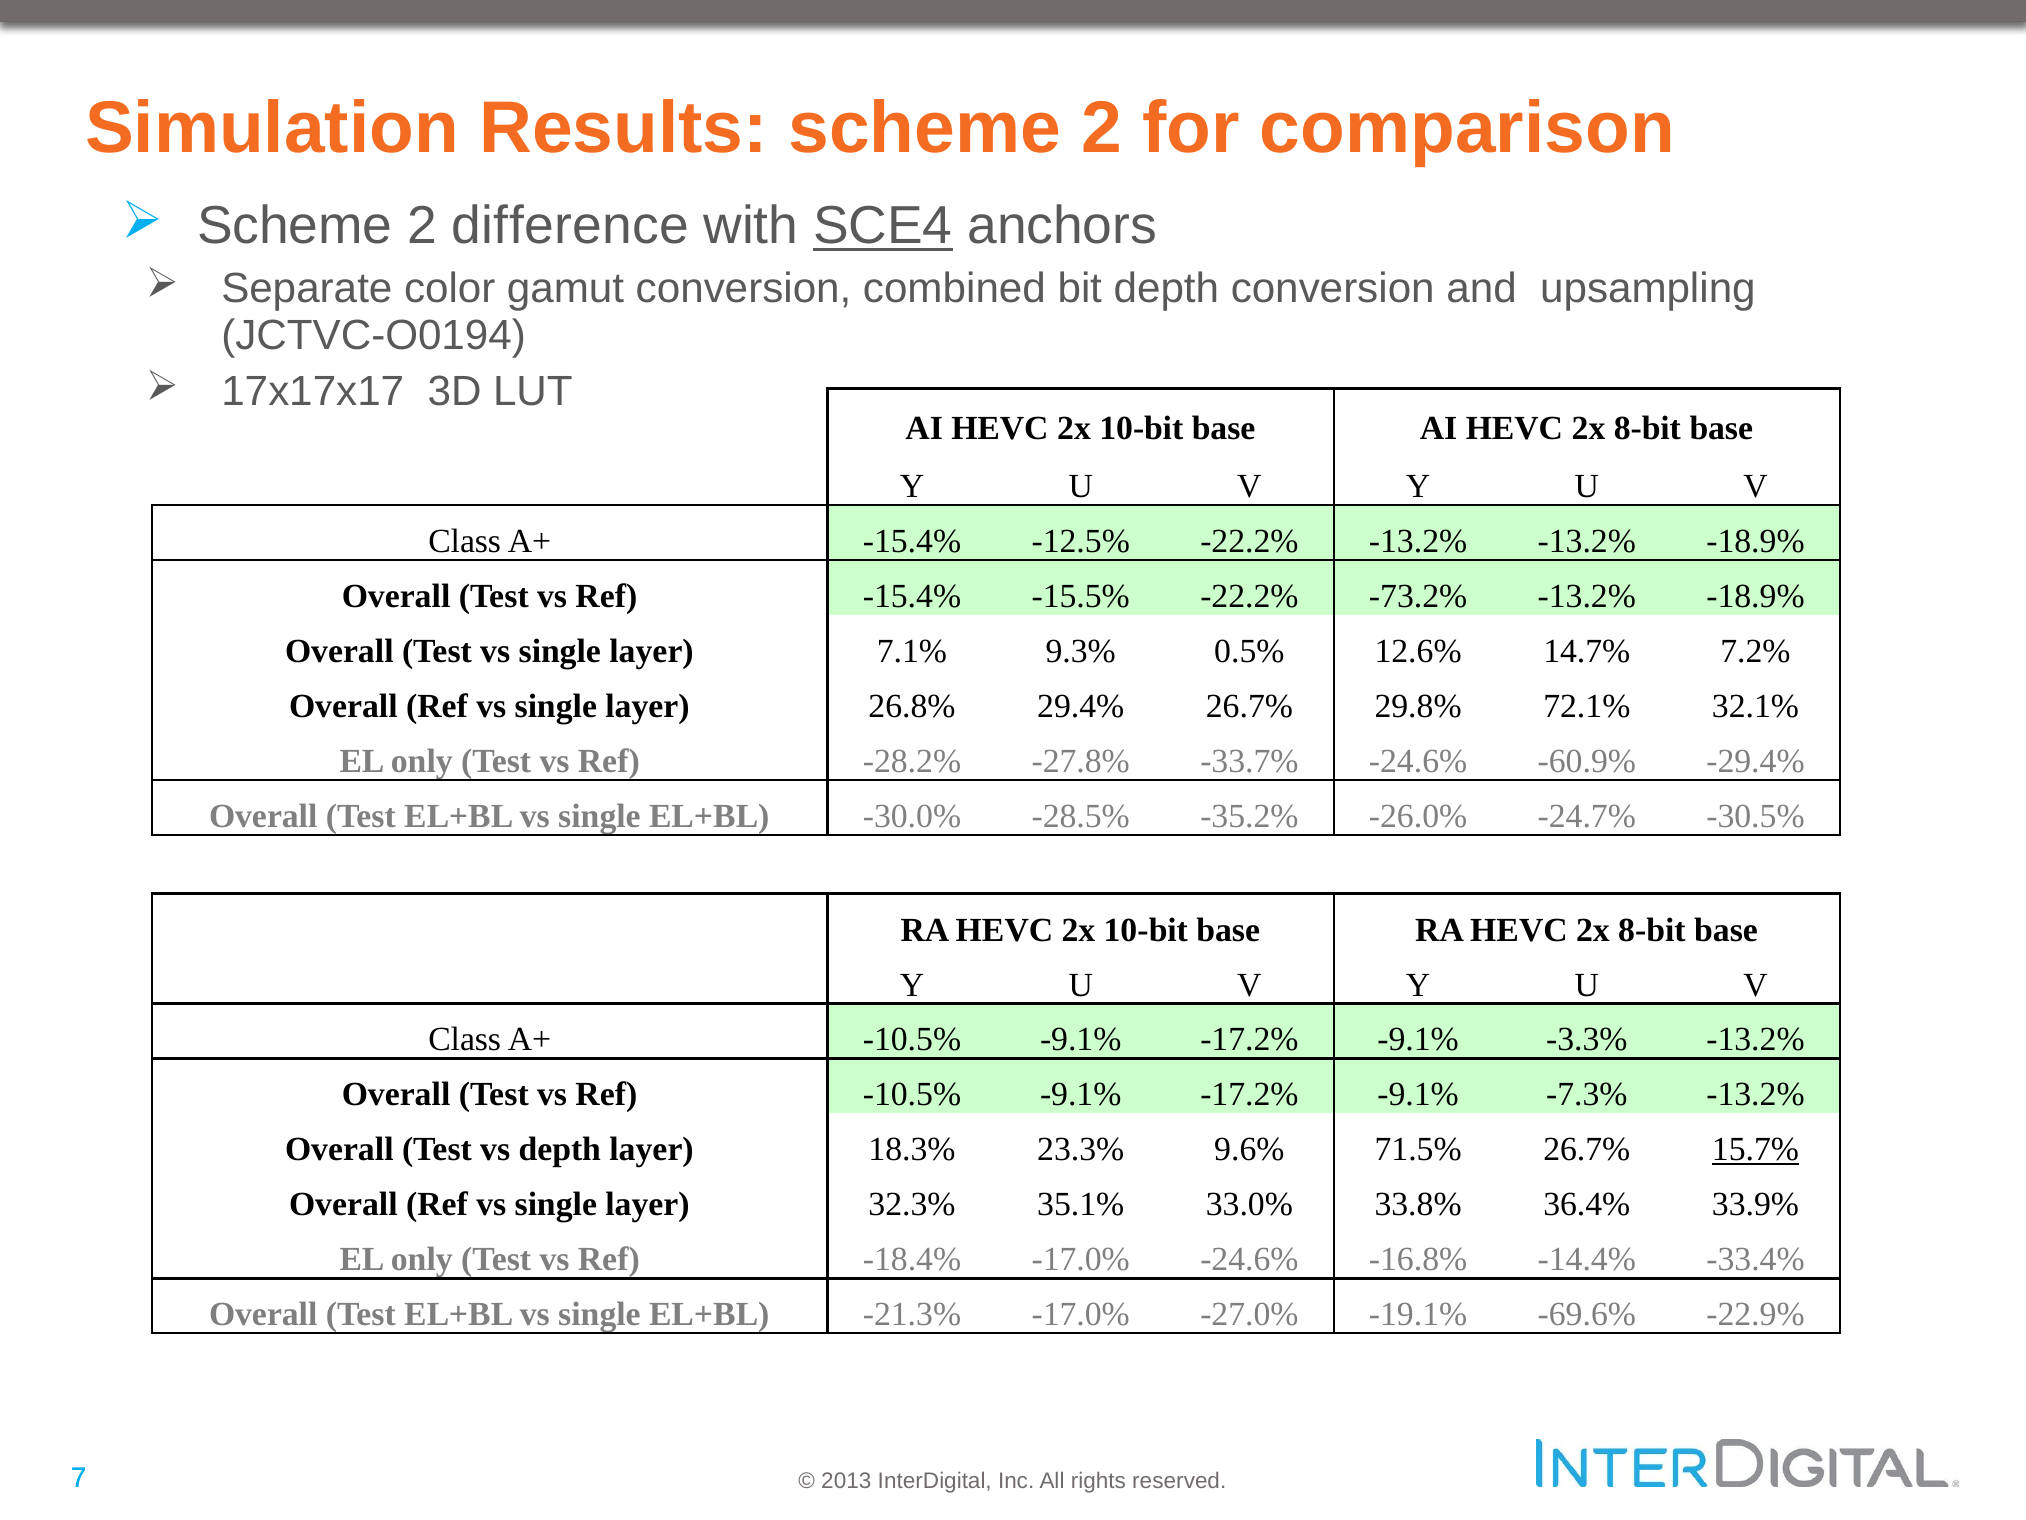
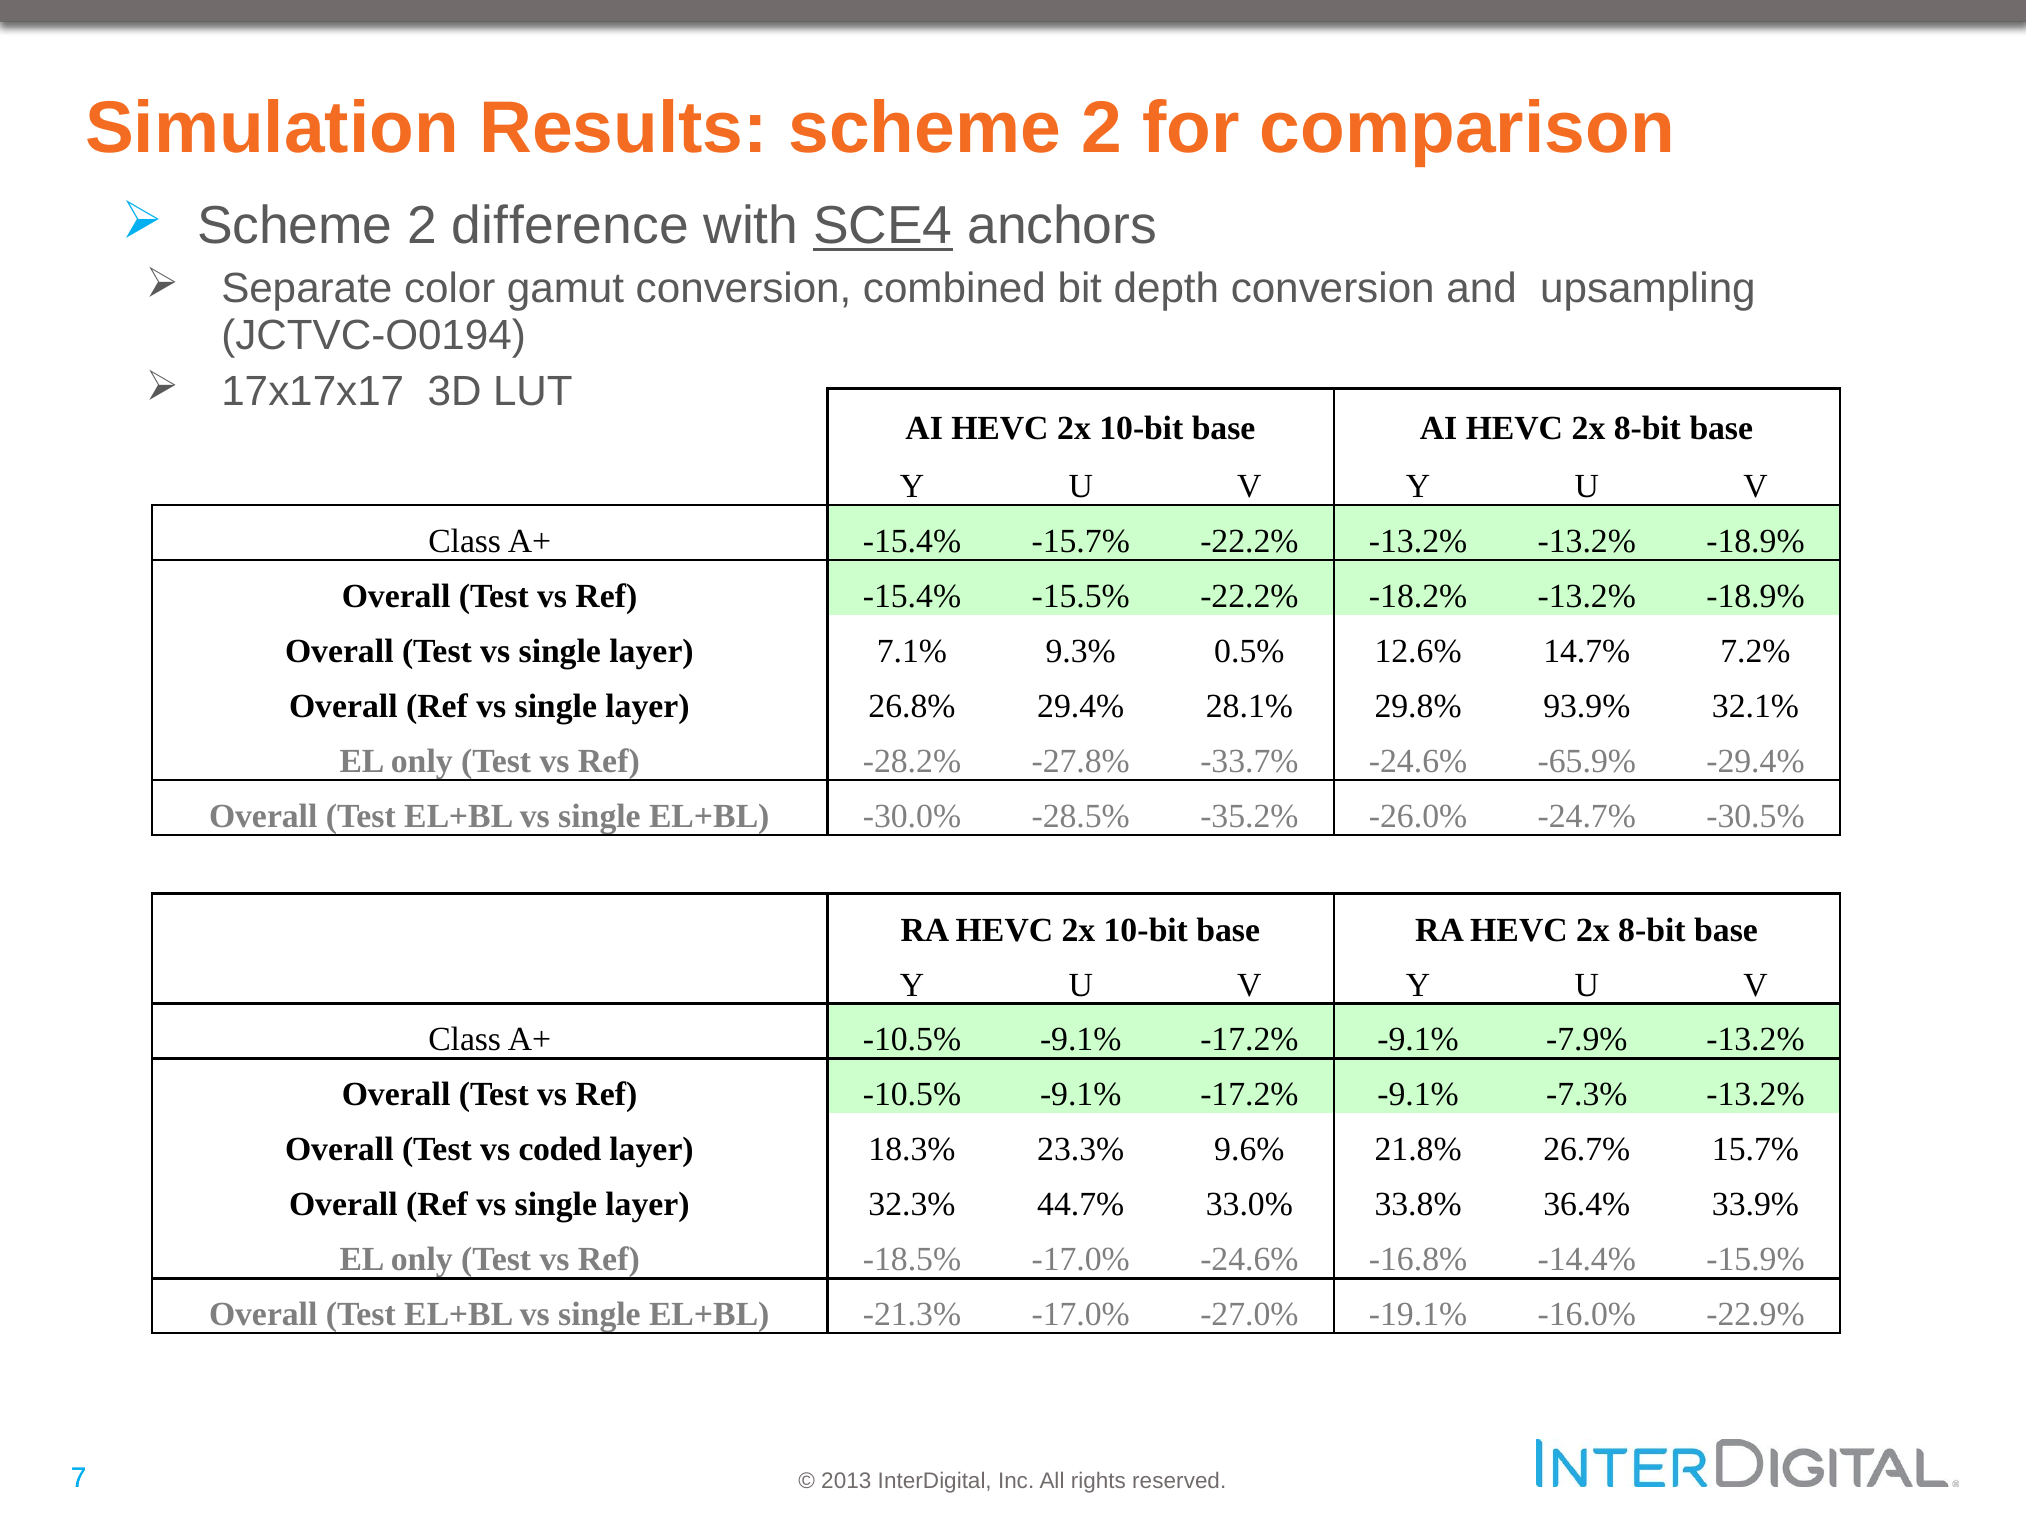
-12.5%: -12.5% -> -15.7% (1081, 541)
-73.2%: -73.2% -> -18.2% (1418, 596)
29.4% 26.7%: 26.7% -> 28.1% (1249, 706)
72.1%: 72.1% -> 93.9% (1587, 706)
-60.9%: -60.9% -> -65.9% (1587, 761)
-3.3%: -3.3% -> -7.9% (1587, 1040)
vs depth: depth -> coded (560, 1149)
71.5%: 71.5% -> 21.8% (1418, 1149)
15.7% underline: present -> none (1756, 1149)
35.1%: 35.1% -> 44.7% (1081, 1204)
-18.4%: -18.4% -> -18.5% (912, 1259)
-33.4%: -33.4% -> -15.9% (1756, 1259)
-69.6%: -69.6% -> -16.0% (1587, 1314)
